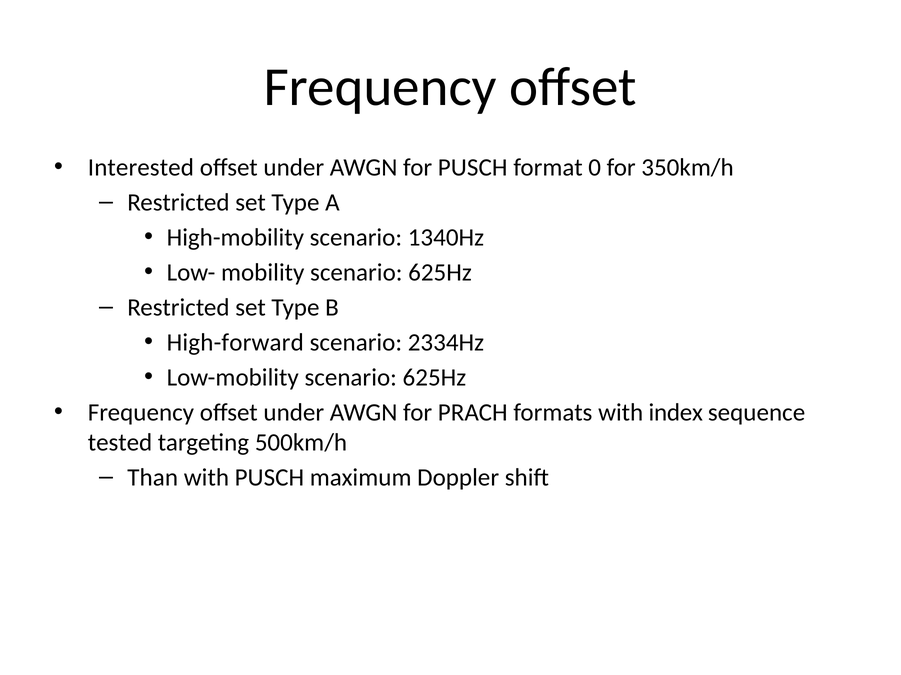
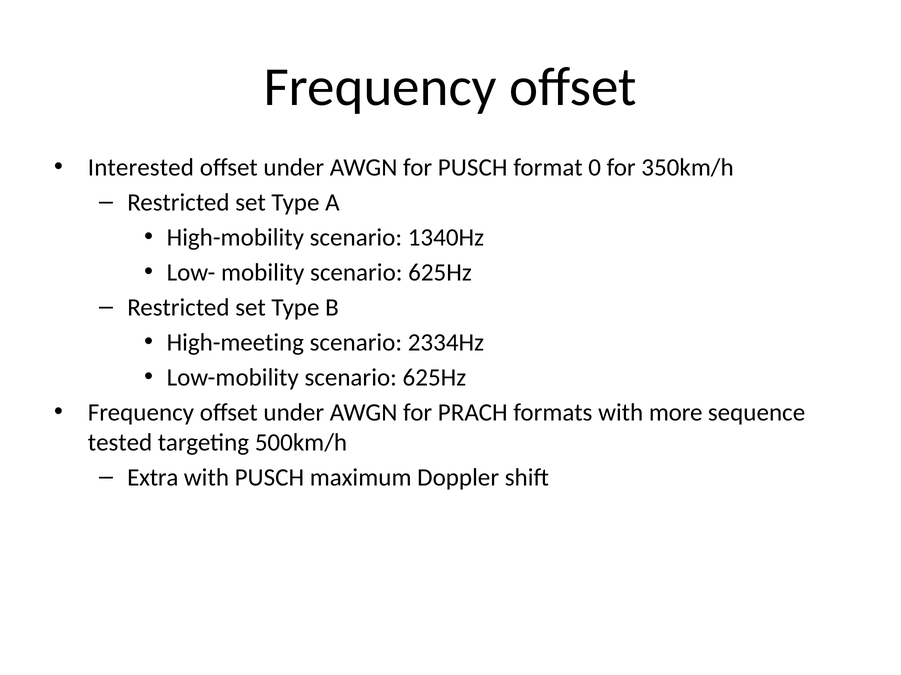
High-forward: High-forward -> High-meeting (235, 343)
index: index -> more (676, 413)
Than: Than -> Extra (153, 478)
